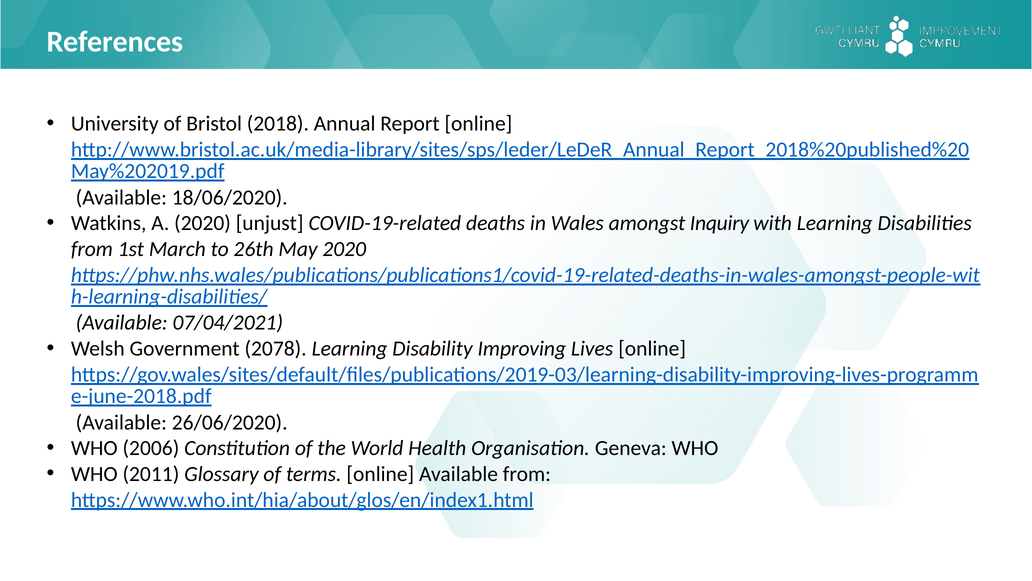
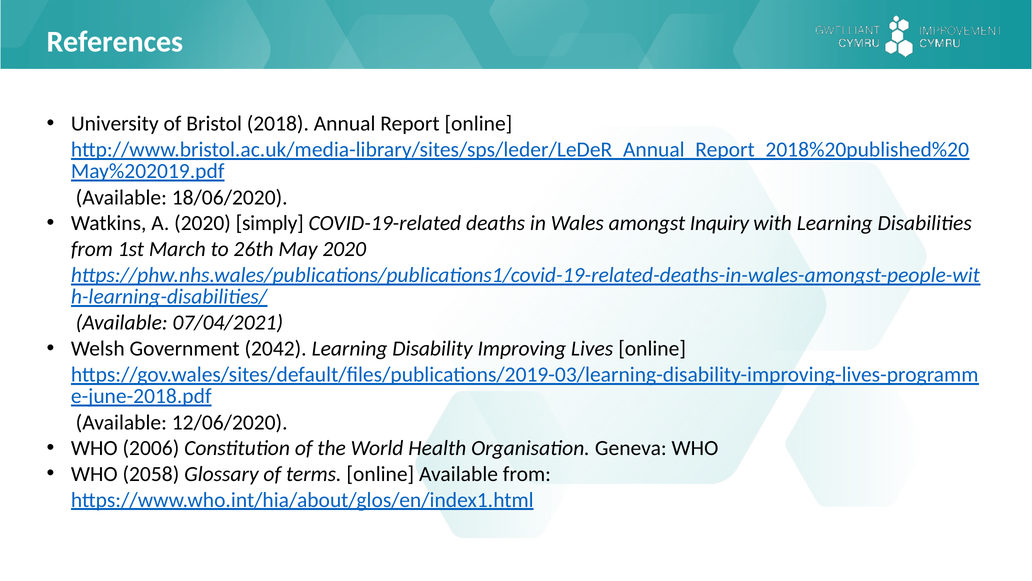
unjust: unjust -> simply (270, 223)
2078: 2078 -> 2042 (276, 348)
26/06/2020: 26/06/2020 -> 12/06/2020 (230, 422)
2011: 2011 -> 2058 (151, 474)
